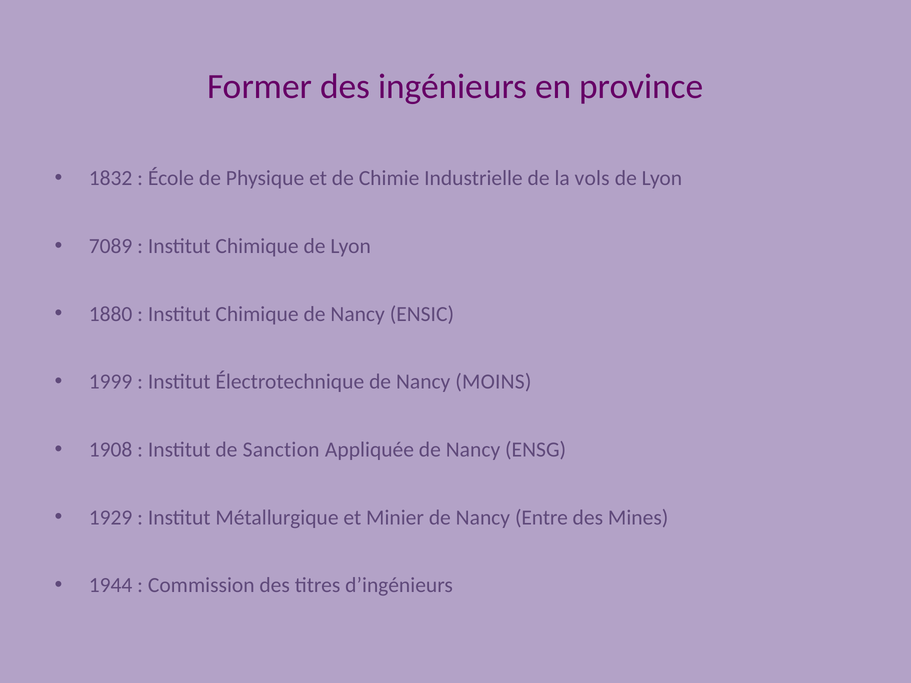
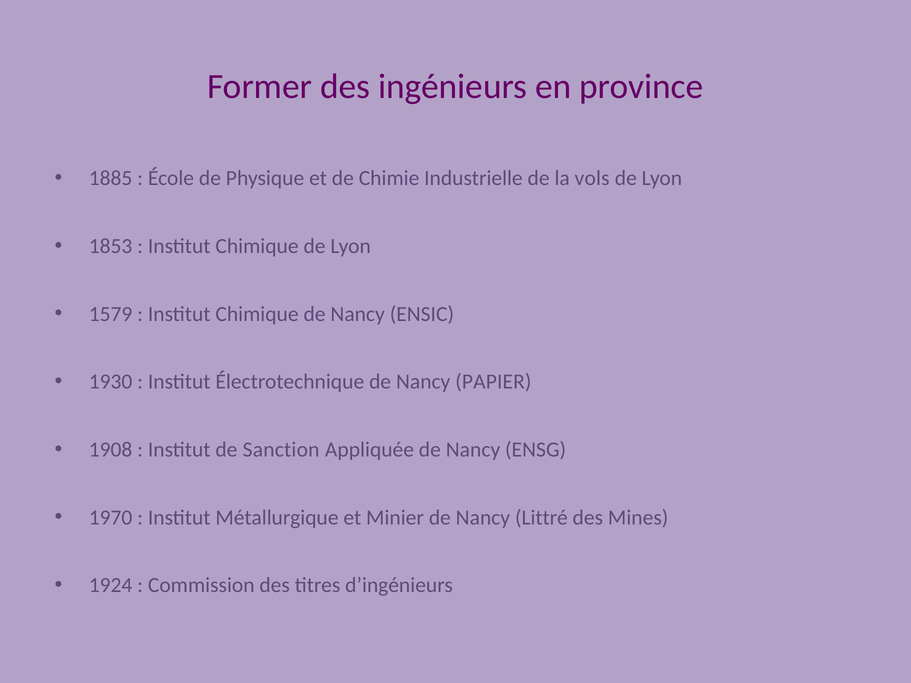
1832: 1832 -> 1885 (111, 178)
7089: 7089 -> 1853 (111, 246)
1880: 1880 -> 1579 (111, 314)
1999: 1999 -> 1930 (111, 382)
MOINS: MOINS -> PAPIER (493, 382)
1929: 1929 -> 1970 (111, 518)
Entre: Entre -> Littré (541, 518)
1944: 1944 -> 1924 (111, 586)
